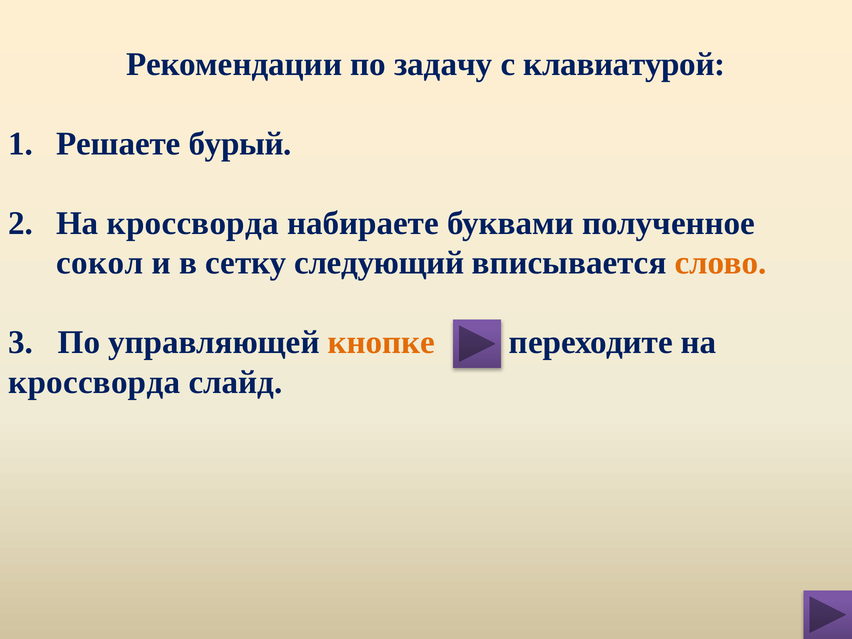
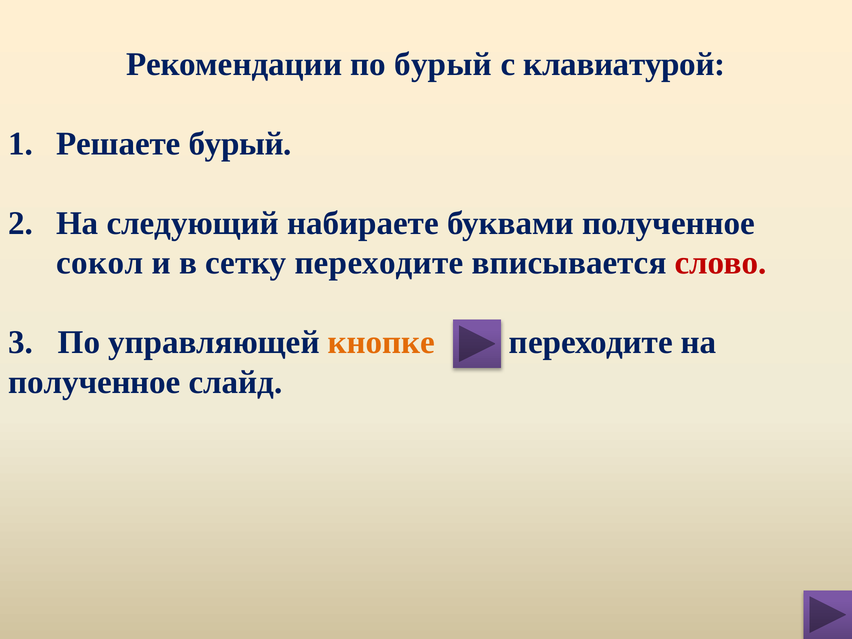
по задачу: задачу -> бурый (443, 64)
кроссворда: кроссворда -> следующий (193, 223)
сетку следующий: следующий -> переходите (379, 263)
слово colour: orange -> red (721, 263)
кроссворда: кроссворда -> полученное (94, 382)
